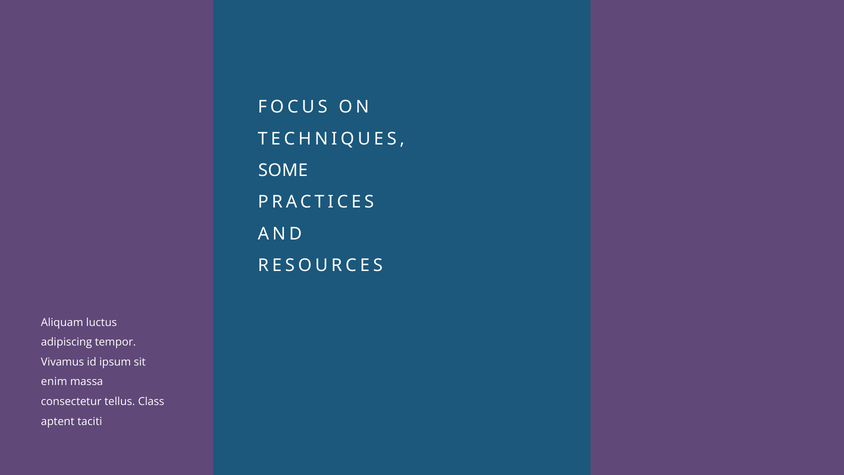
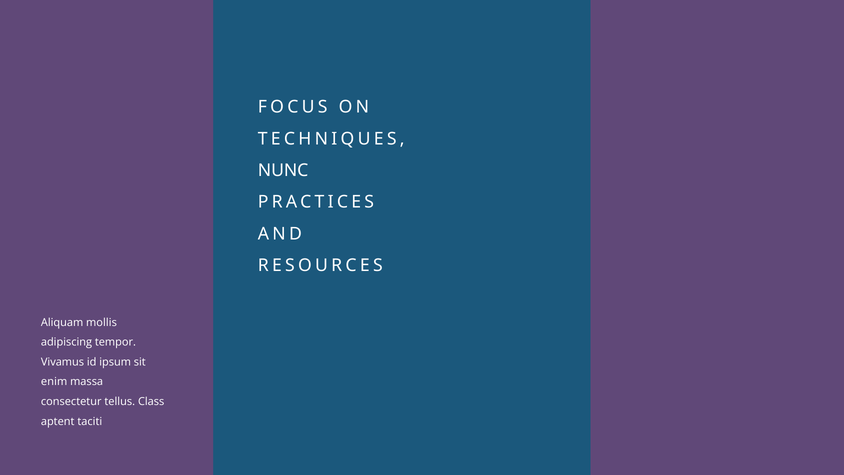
SOME: SOME -> NUNC (283, 170)
luctus: luctus -> mollis (102, 322)
